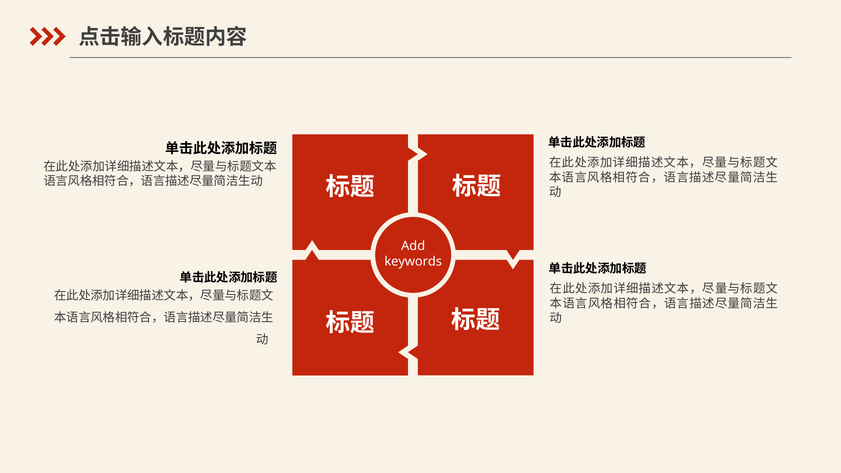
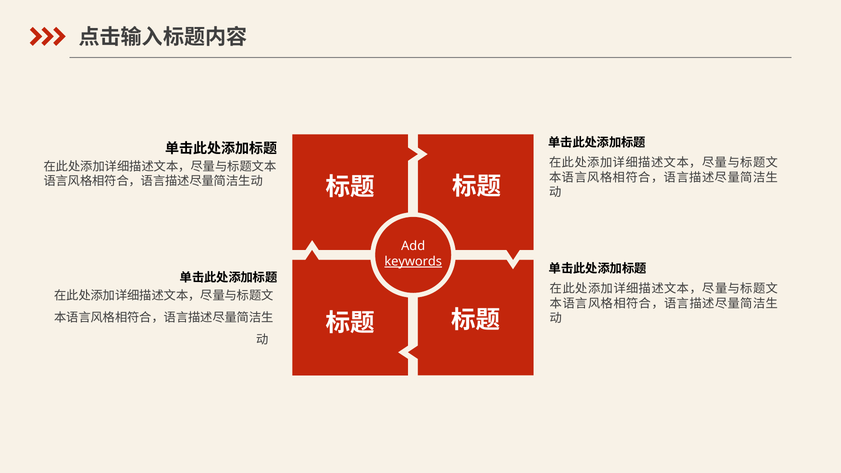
keywords underline: none -> present (413, 262)
